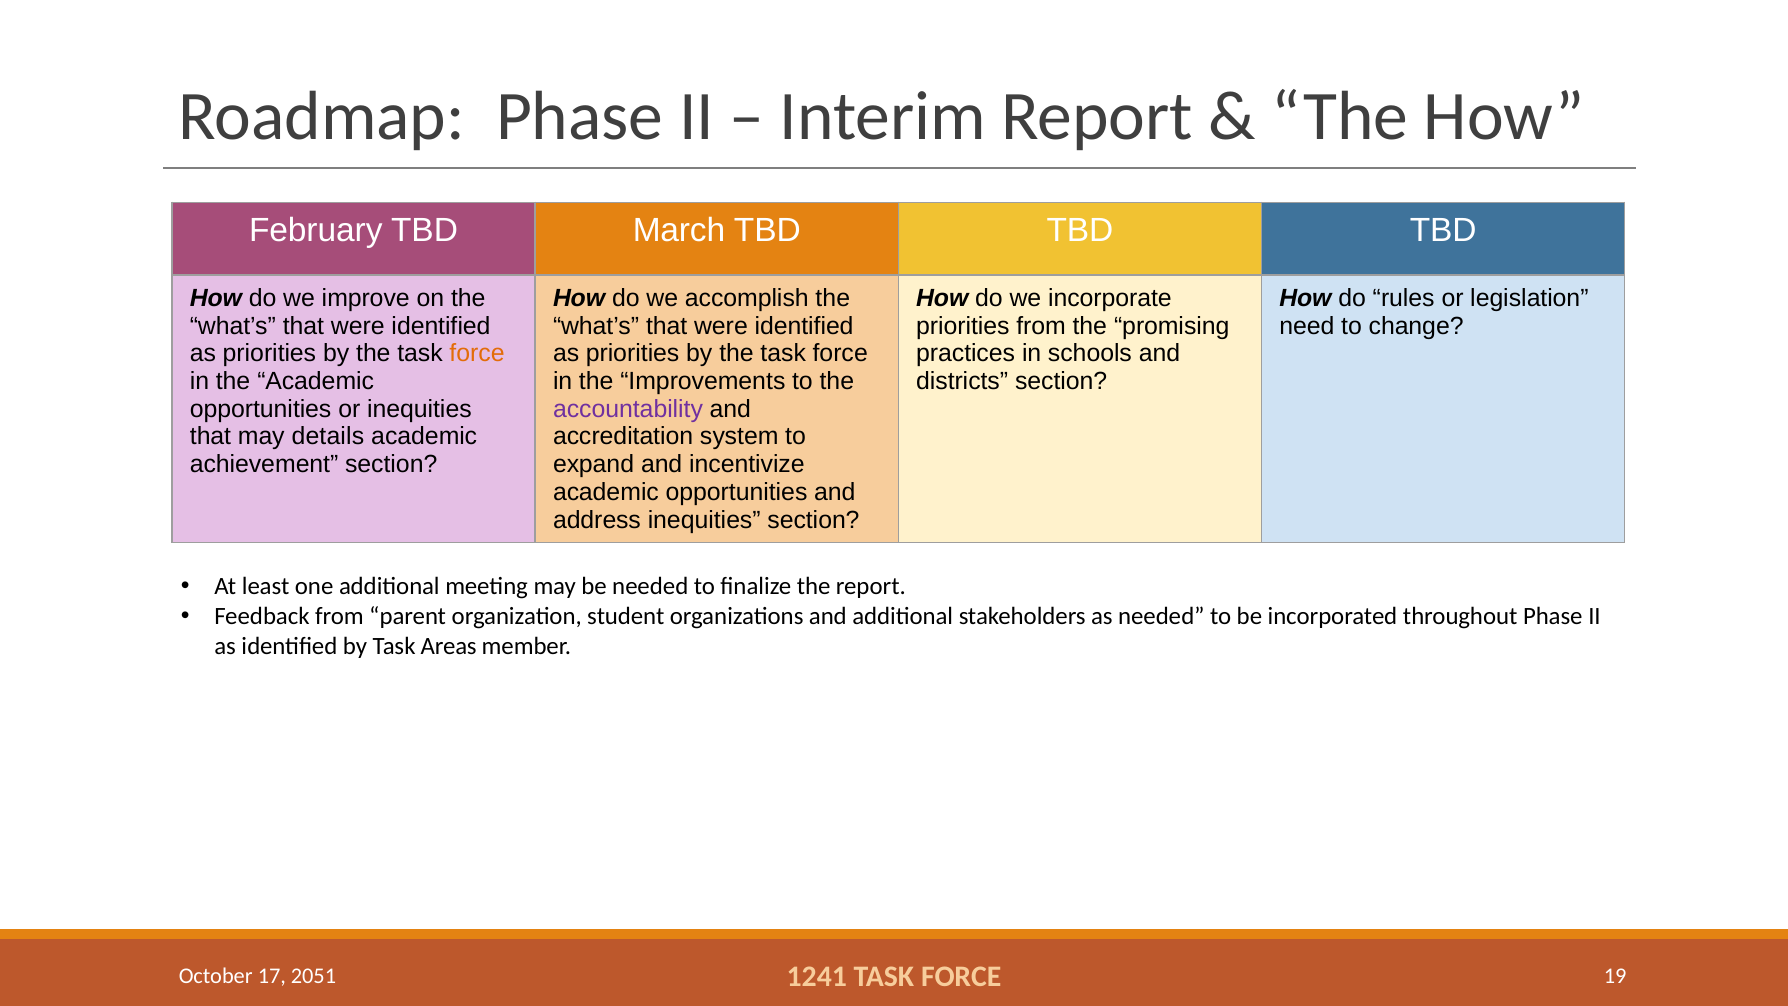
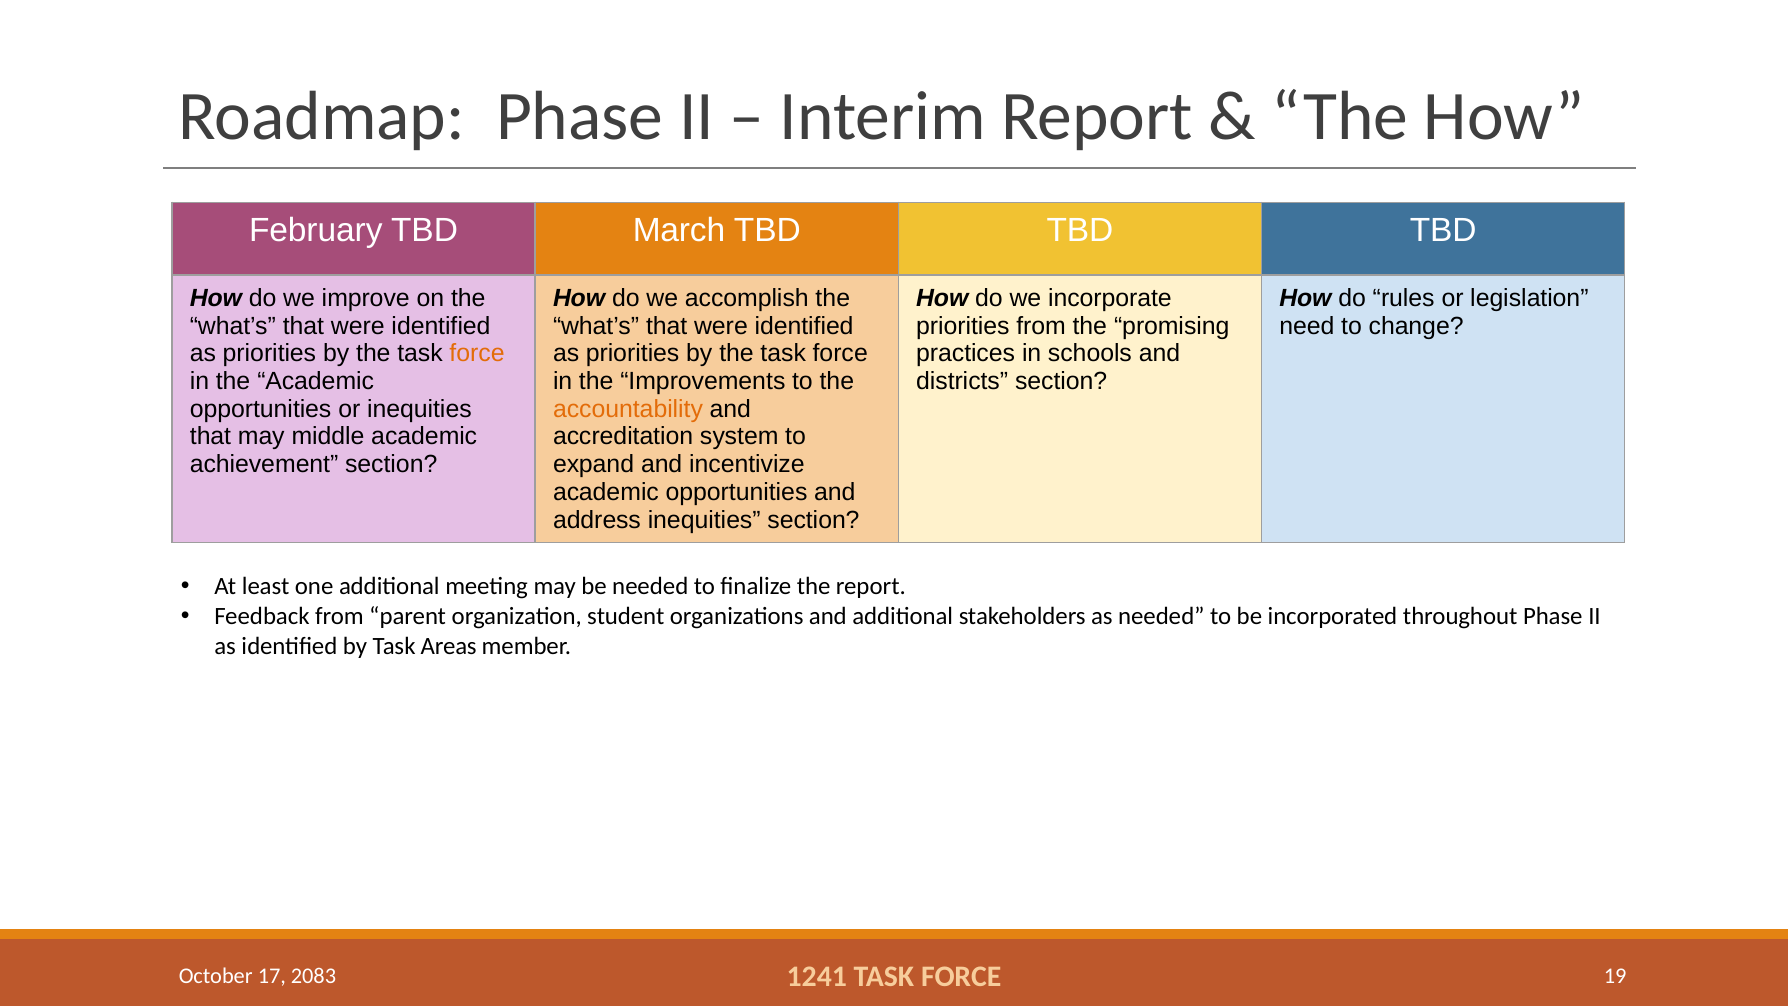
accountability colour: purple -> orange (628, 409)
details: details -> middle (328, 437)
2051: 2051 -> 2083 (313, 976)
